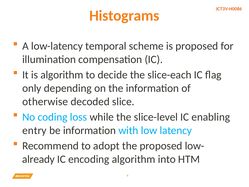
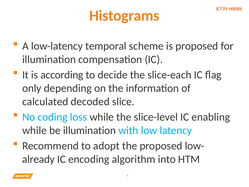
is algorithm: algorithm -> according (62, 75)
otherwise: otherwise -> calculated (45, 101)
entry: entry -> while (34, 130)
be information: information -> illumination (90, 130)
